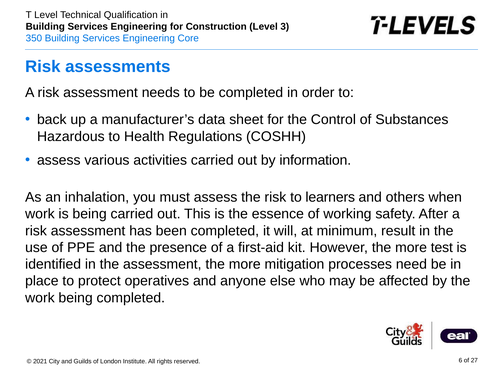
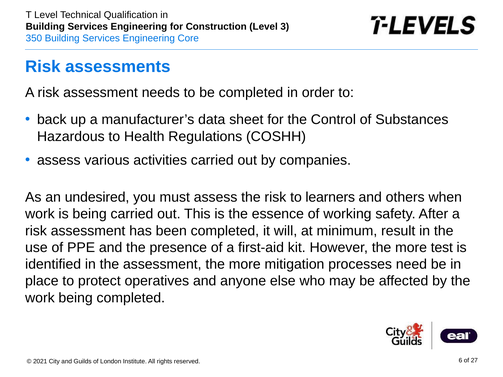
information: information -> companies (315, 160)
inhalation: inhalation -> undesired (97, 197)
